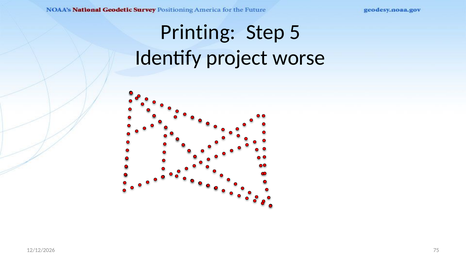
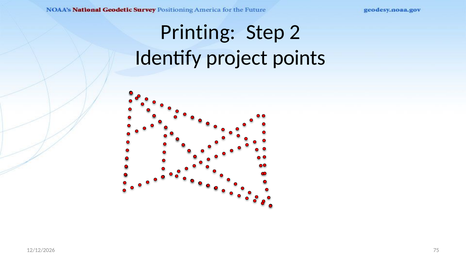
5: 5 -> 2 (295, 32)
worse: worse -> points (299, 58)
